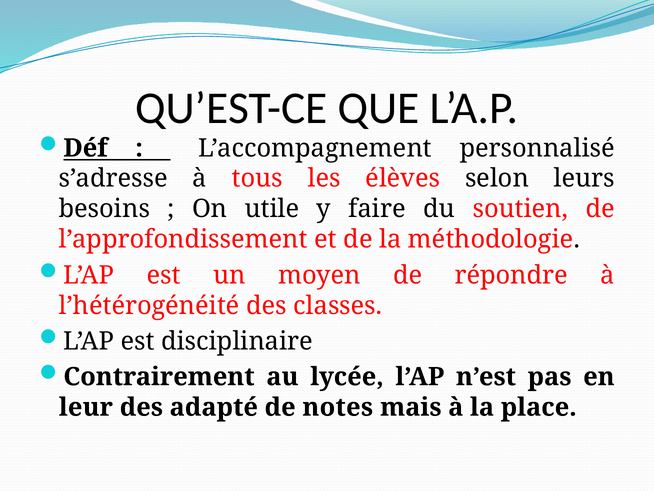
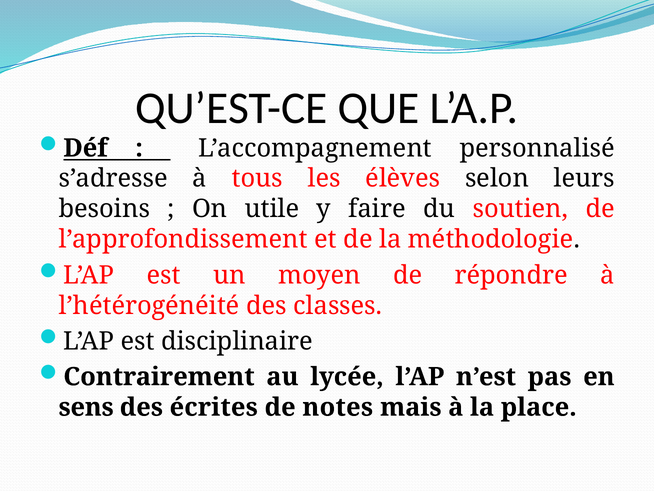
leur: leur -> sens (86, 407)
adapté: adapté -> écrites (214, 407)
